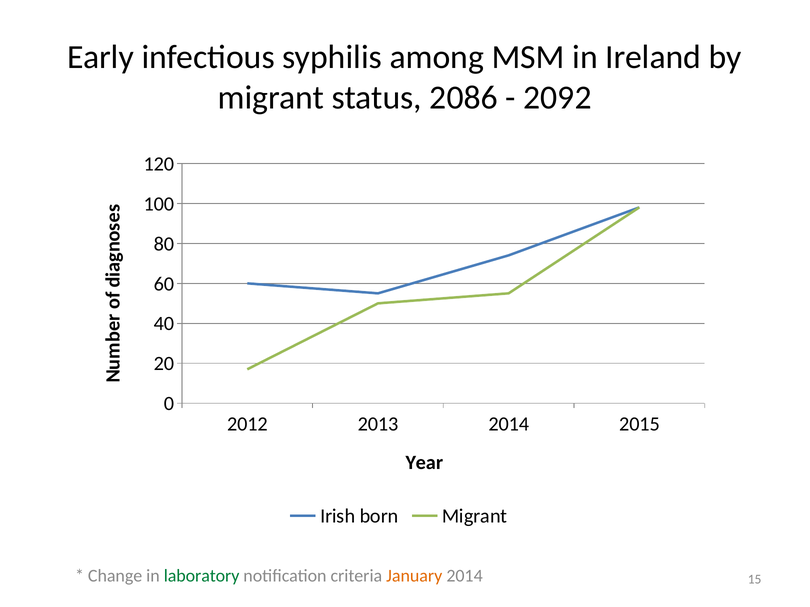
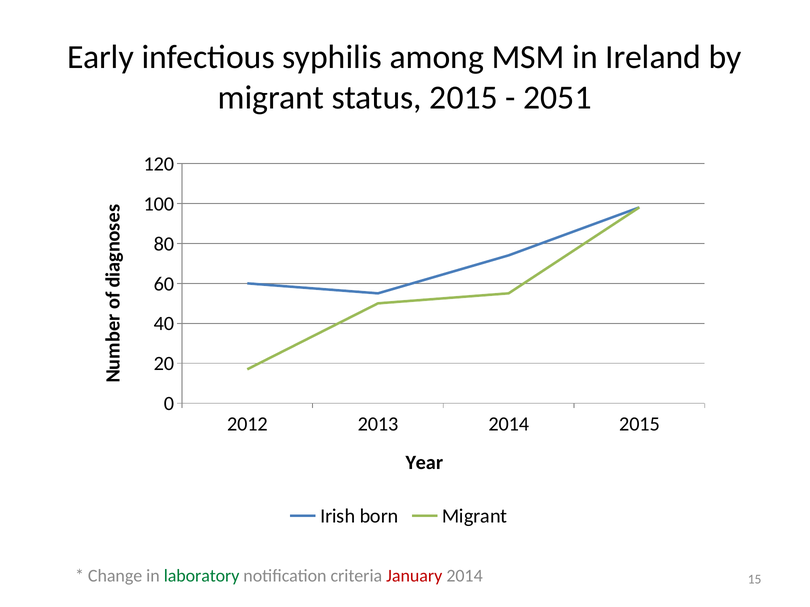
status 2086: 2086 -> 2015 (464, 98)
2092: 2092 -> 2051 (557, 98)
January colour: orange -> red (414, 576)
